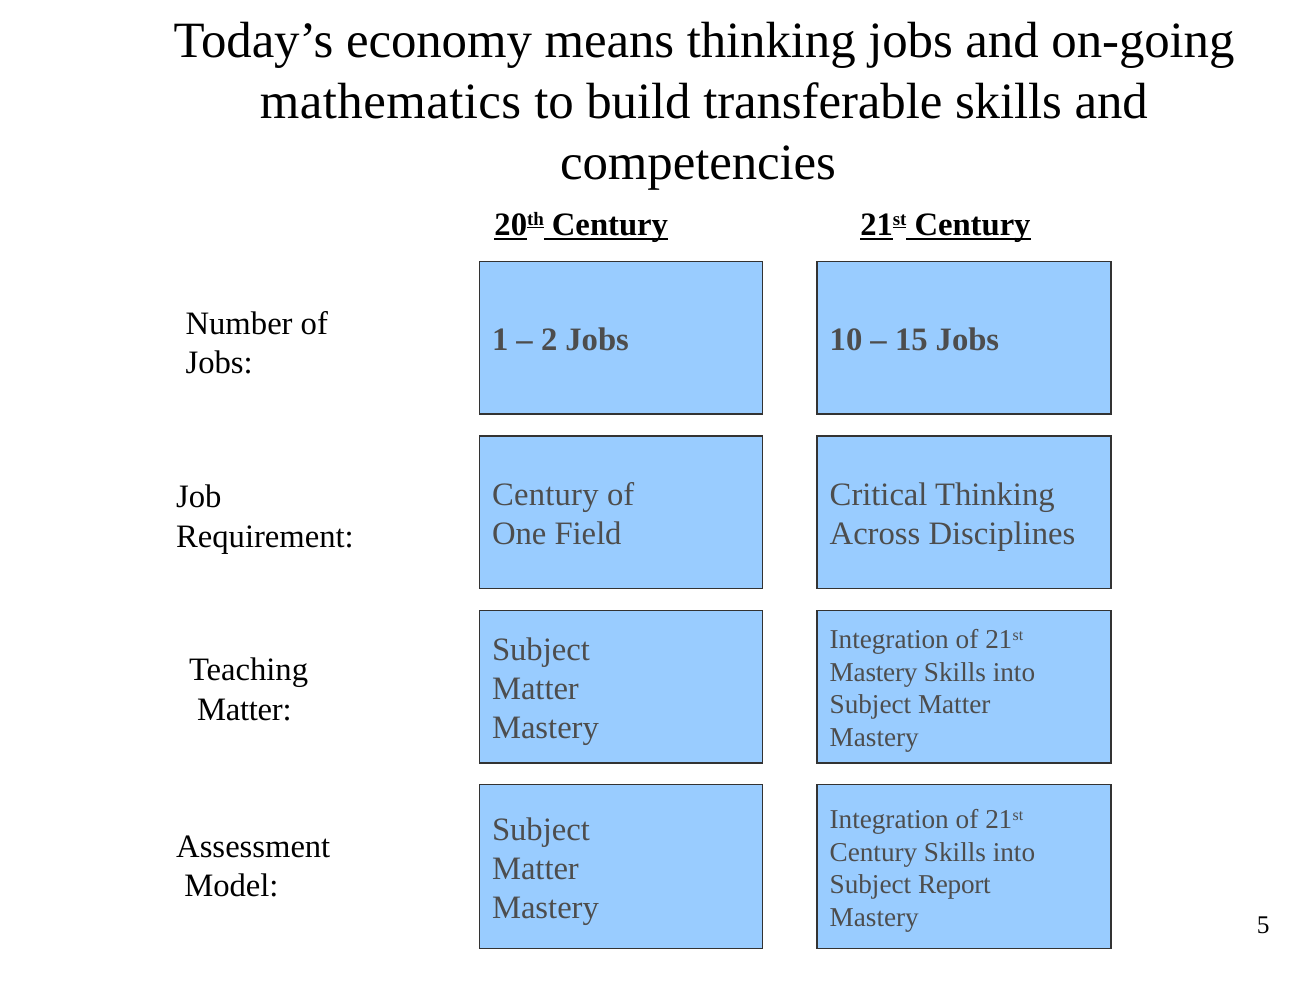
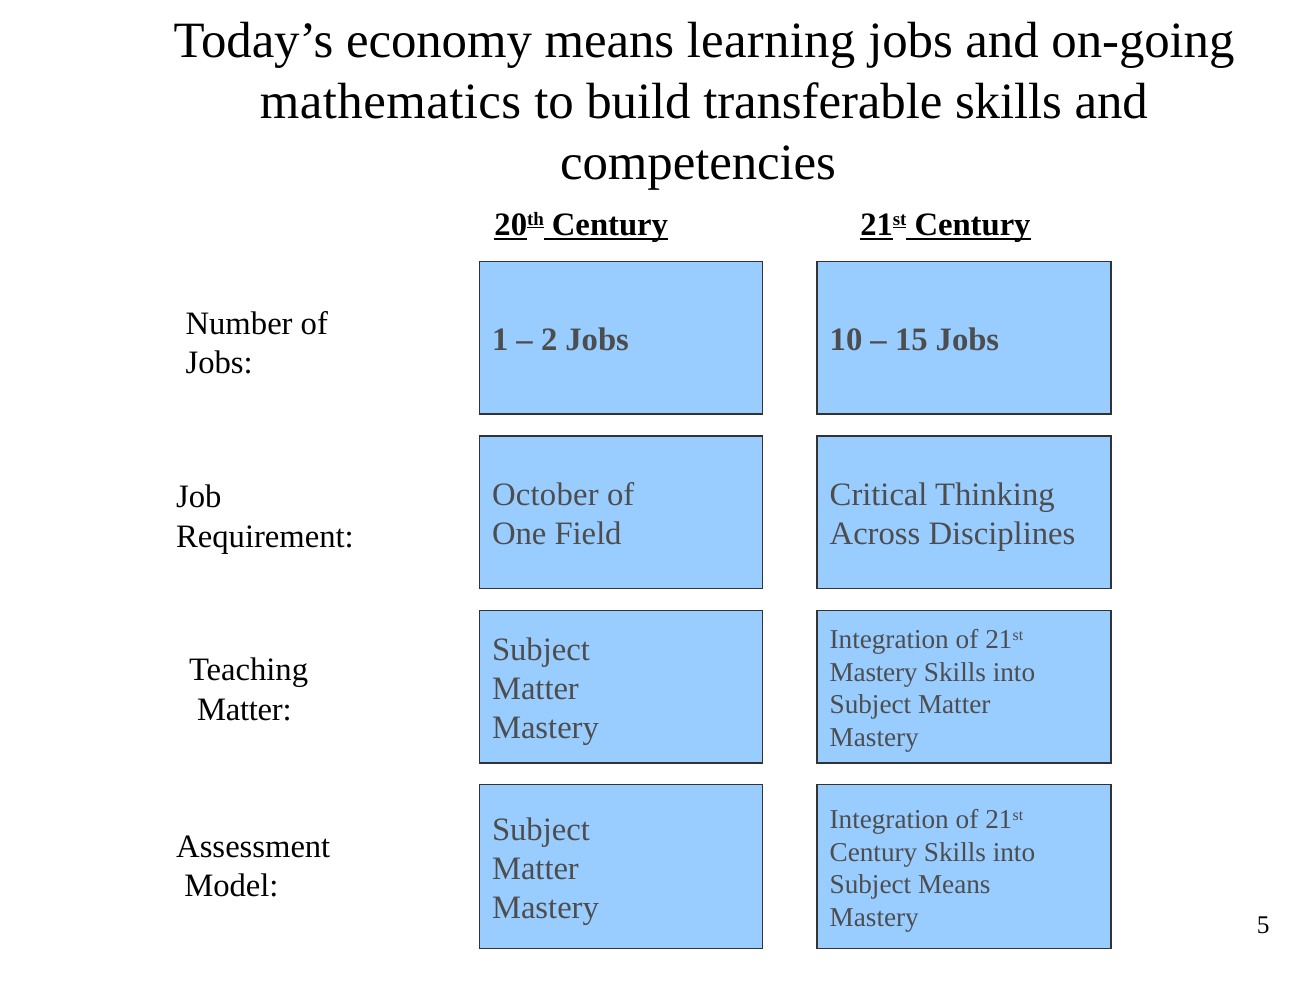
means thinking: thinking -> learning (771, 40)
Century: Century -> October (545, 495)
Subject Report: Report -> Means (954, 884)
